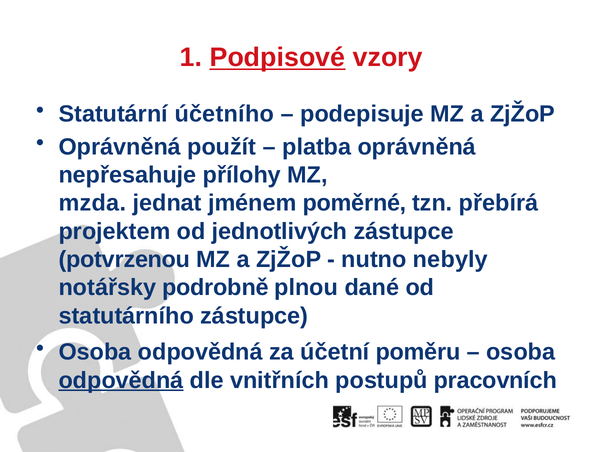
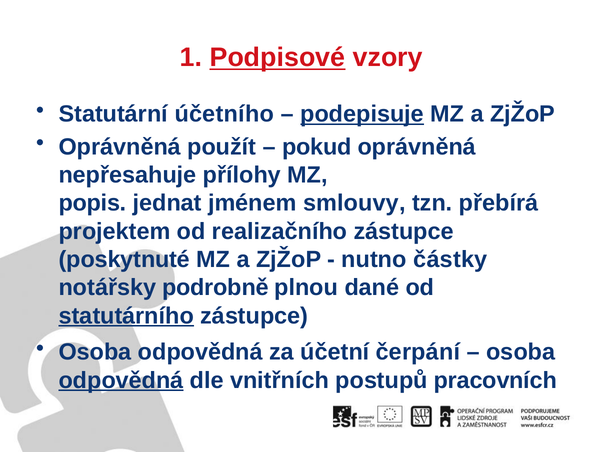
podepisuje underline: none -> present (362, 114)
platba: platba -> pokud (317, 147)
mzda: mzda -> popis (93, 203)
poměrné: poměrné -> smlouvy (354, 203)
jednotlivých: jednotlivých -> realizačního (280, 231)
potvrzenou: potvrzenou -> poskytnuté (124, 260)
nebyly: nebyly -> částky (450, 260)
statutárního underline: none -> present (126, 316)
poměru: poměru -> čerpání (418, 352)
